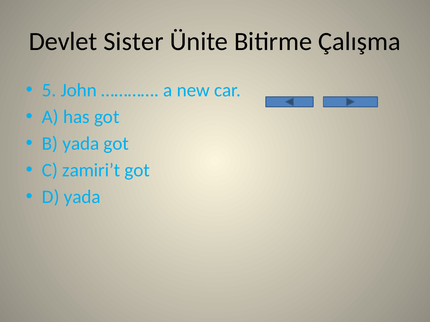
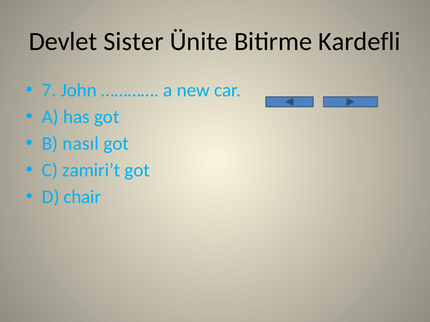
Çalışma: Çalışma -> Kardefli (359, 42)
5: 5 -> 7 (49, 90)
B yada: yada -> nasıl (81, 144)
D yada: yada -> chair (82, 197)
